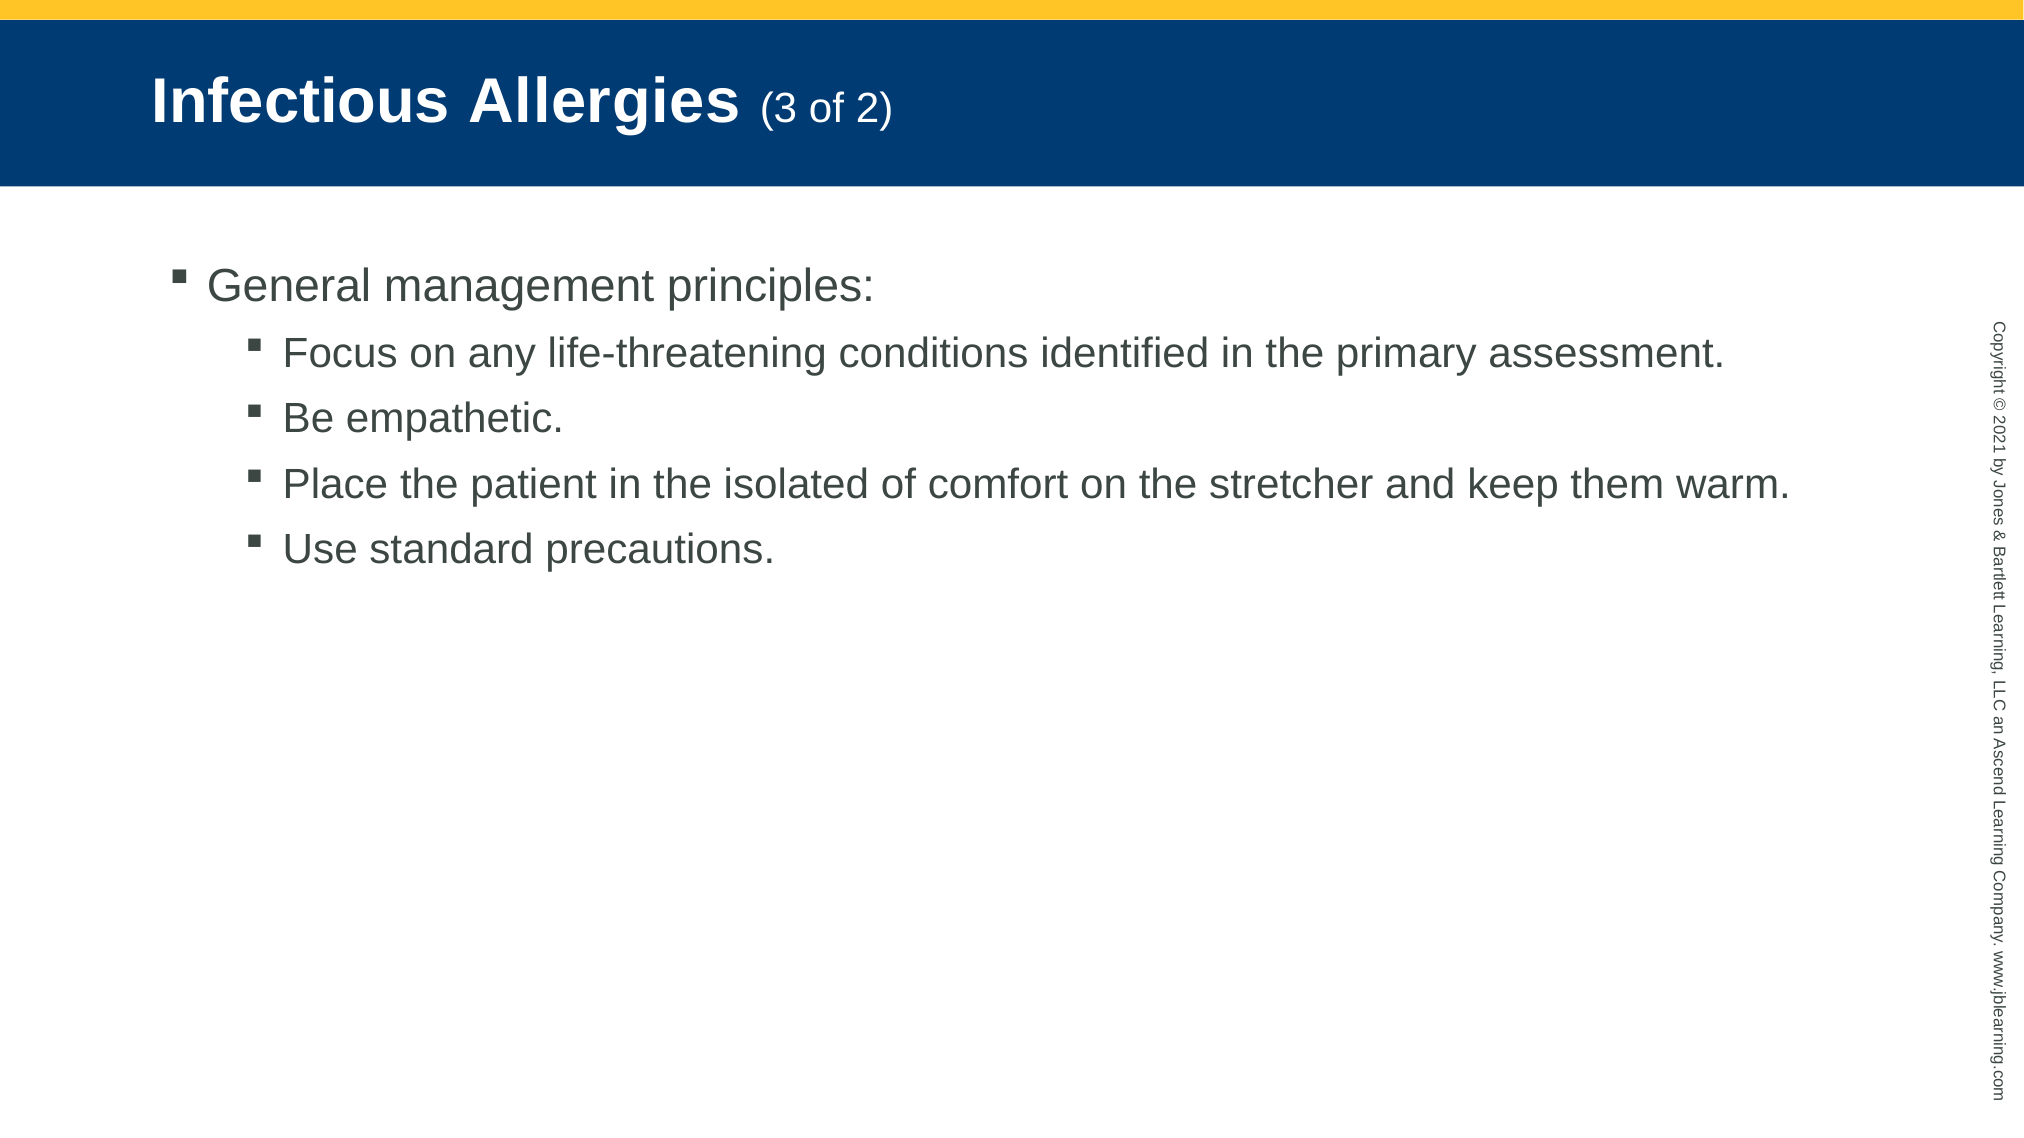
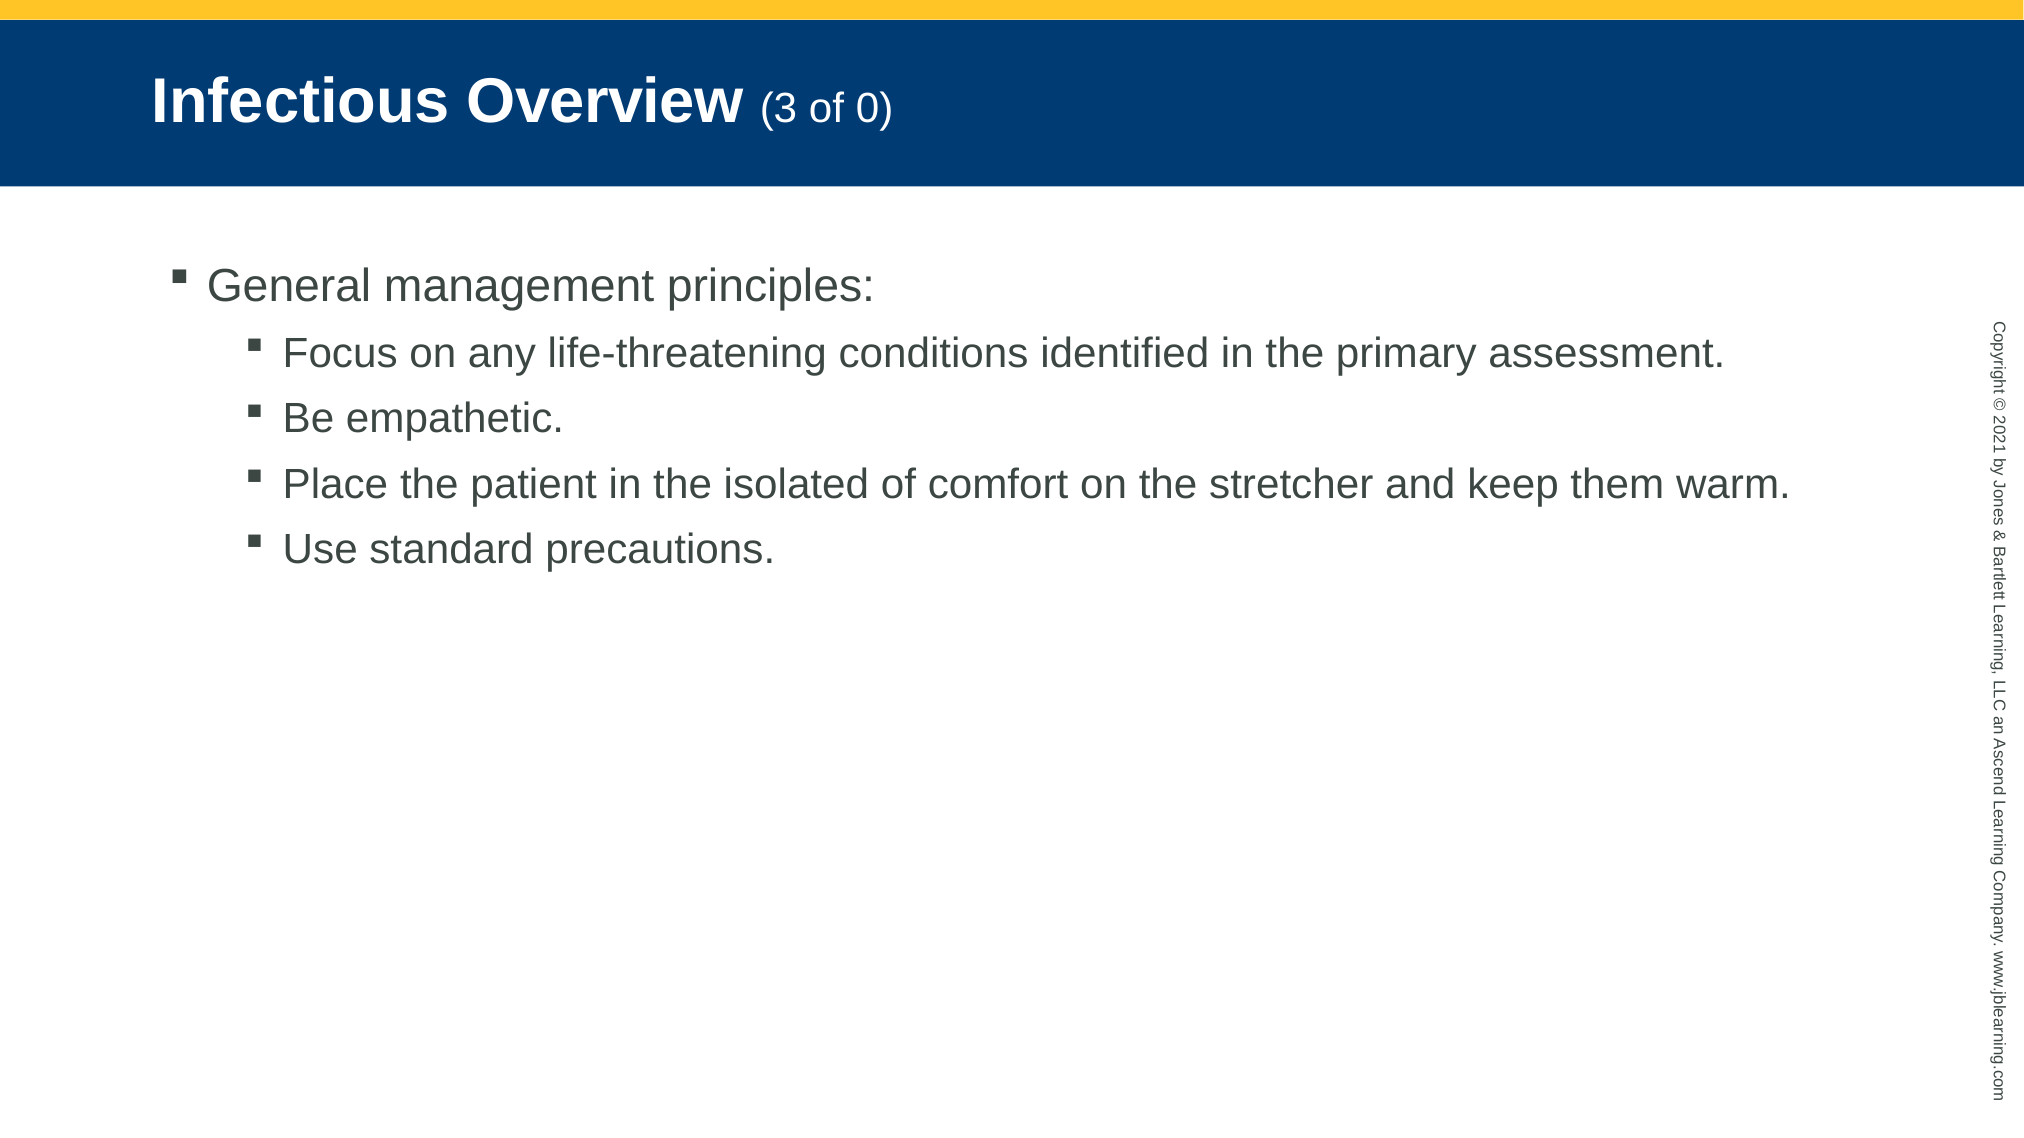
Allergies: Allergies -> Overview (605, 102)
of 2: 2 -> 0 (875, 109)
